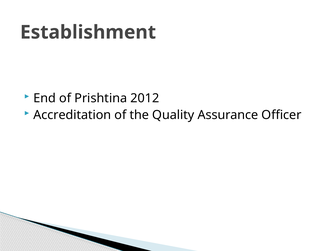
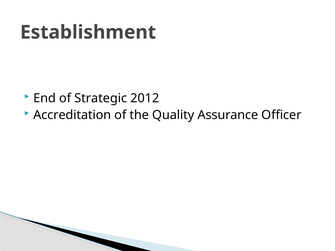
Prishtina: Prishtina -> Strategic (101, 98)
